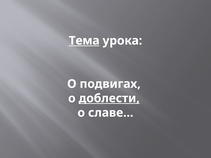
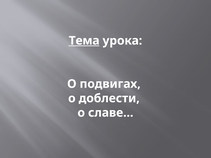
доблести underline: present -> none (109, 98)
